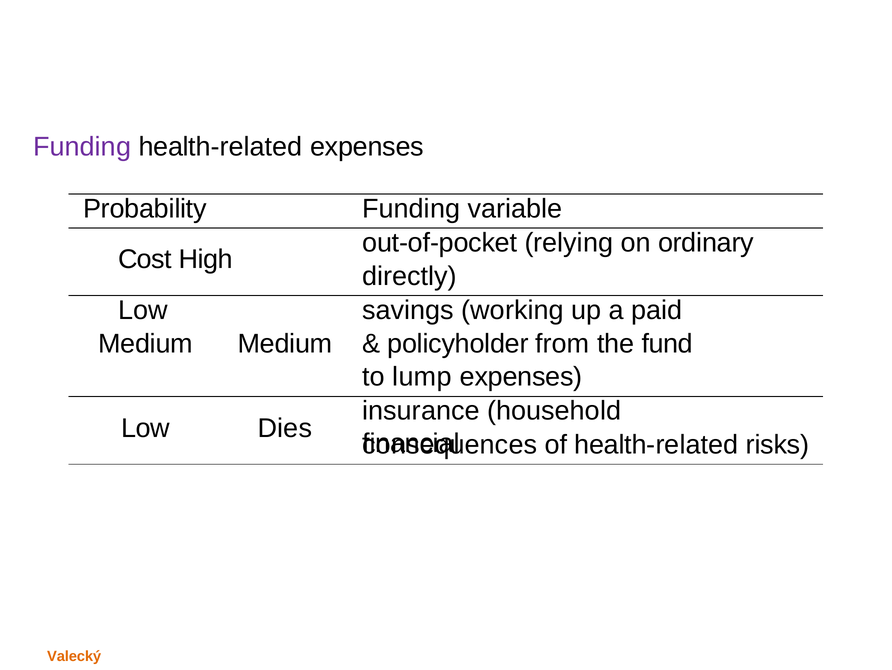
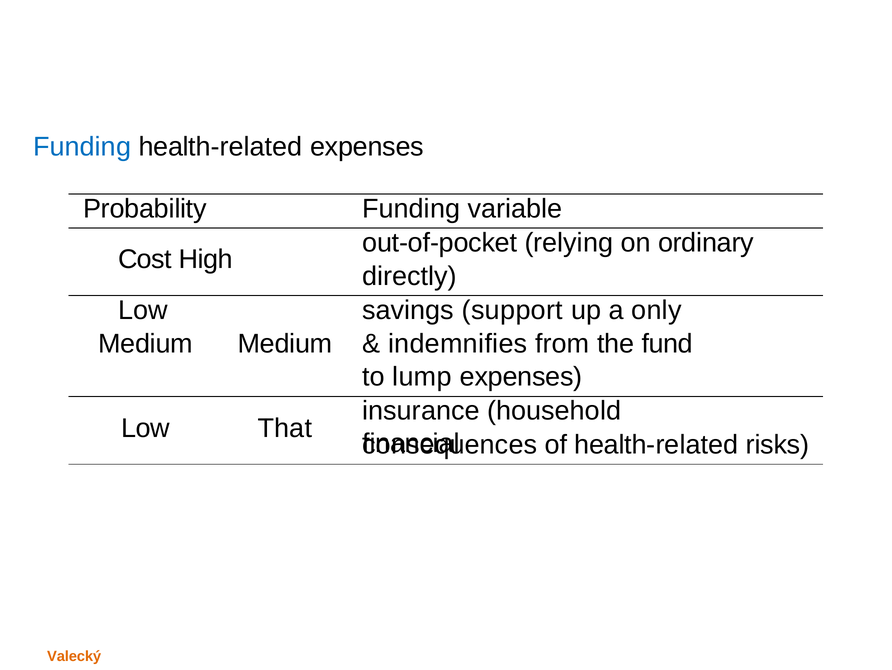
Funding colour: purple -> blue (82, 147)
working: working -> support (512, 310)
paid: paid -> only (656, 310)
policyholder: policyholder -> indemnifies (458, 343)
Dies: Dies -> That (285, 428)
